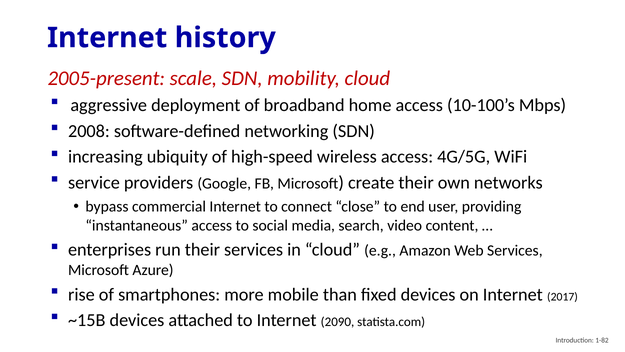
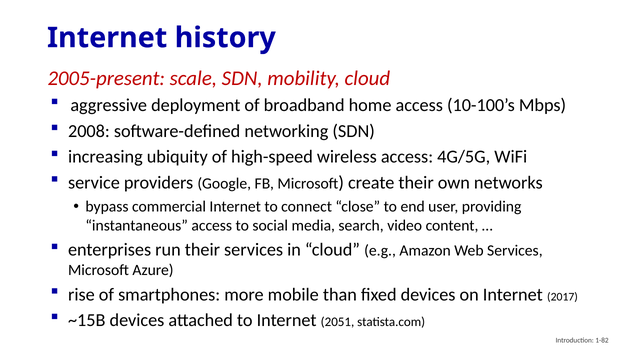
2090: 2090 -> 2051 (338, 322)
